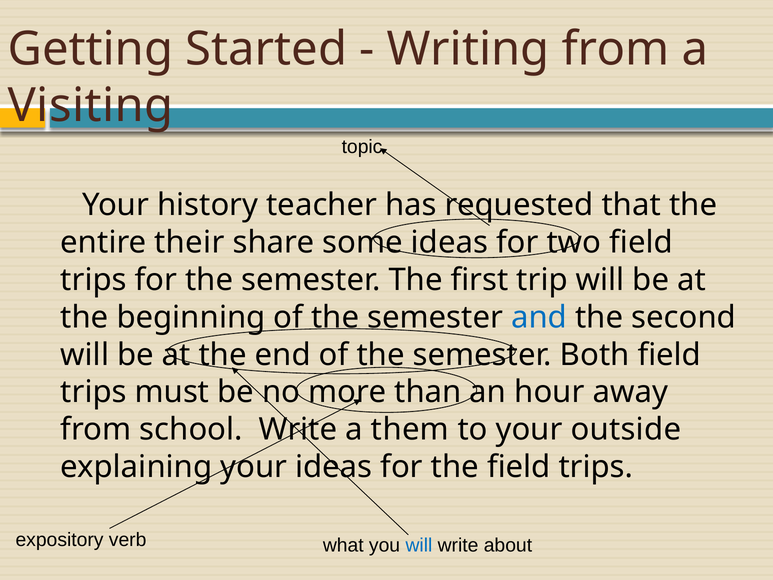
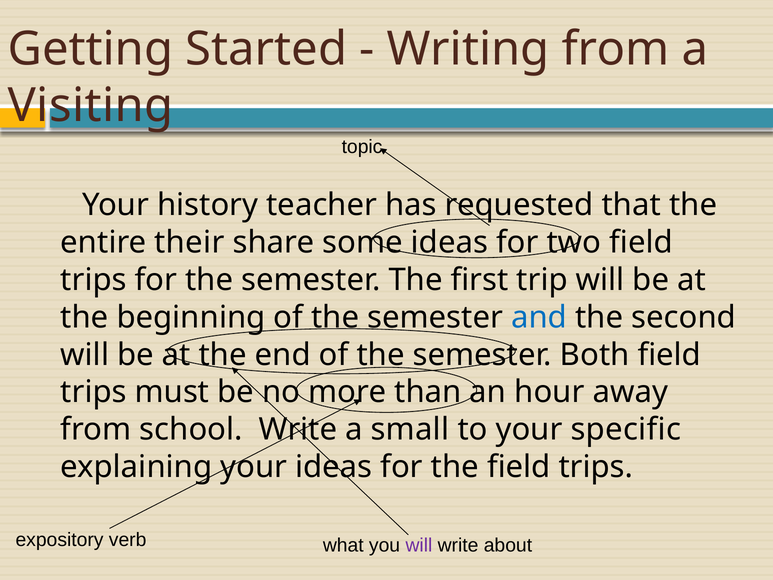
them: them -> small (410, 429)
outside: outside -> specific (626, 429)
will colour: blue -> purple (419, 545)
